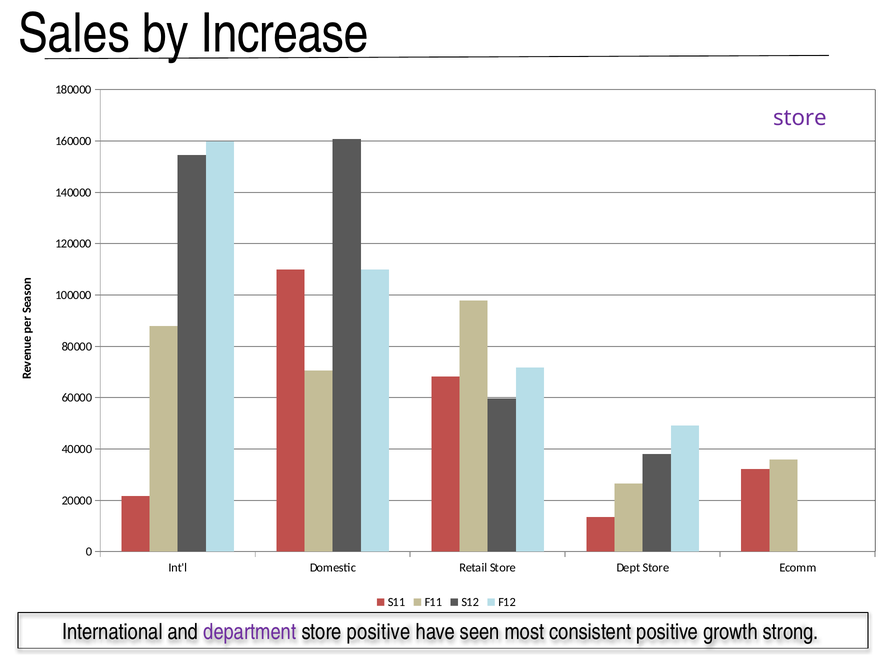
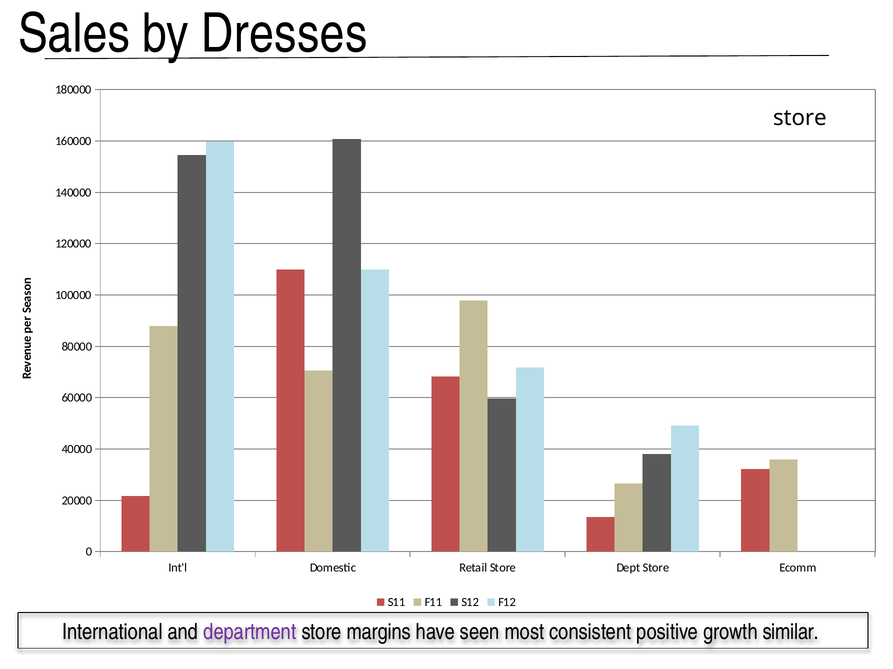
Increase: Increase -> Dresses (284, 34)
store colour: purple -> black (800, 118)
store positive: positive -> margins (379, 633)
strong: strong -> similar (791, 633)
